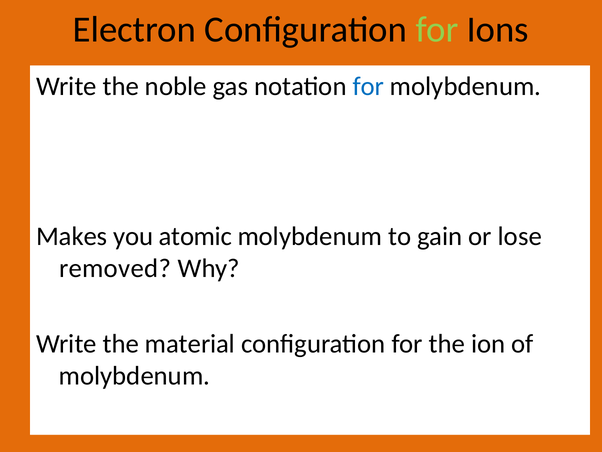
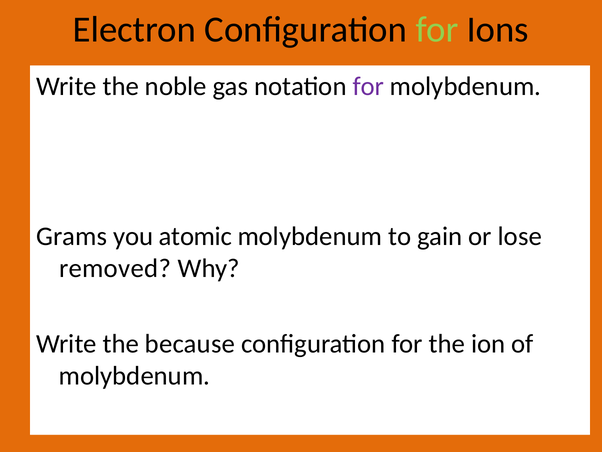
for colour: blue -> purple (368, 86)
Makes: Makes -> Grams (72, 236)
material: material -> because (190, 343)
